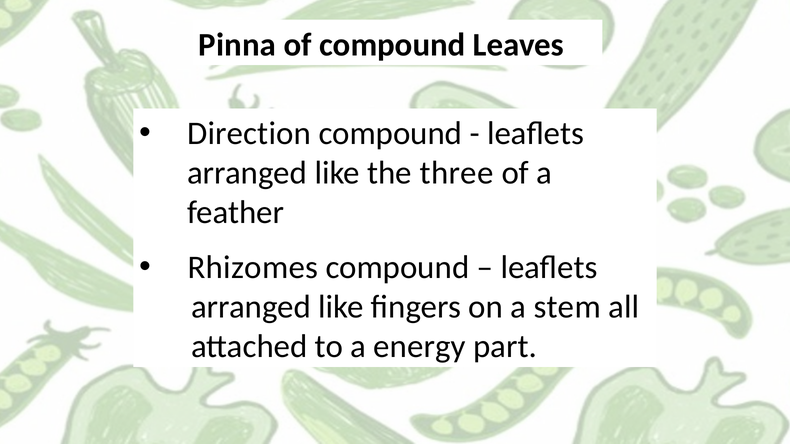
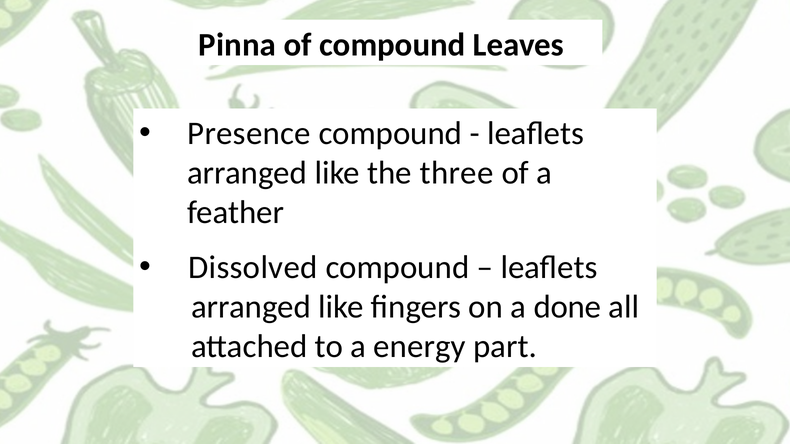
Direction: Direction -> Presence (249, 134)
Rhizomes: Rhizomes -> Dissolved (253, 268)
stem: stem -> done (567, 307)
